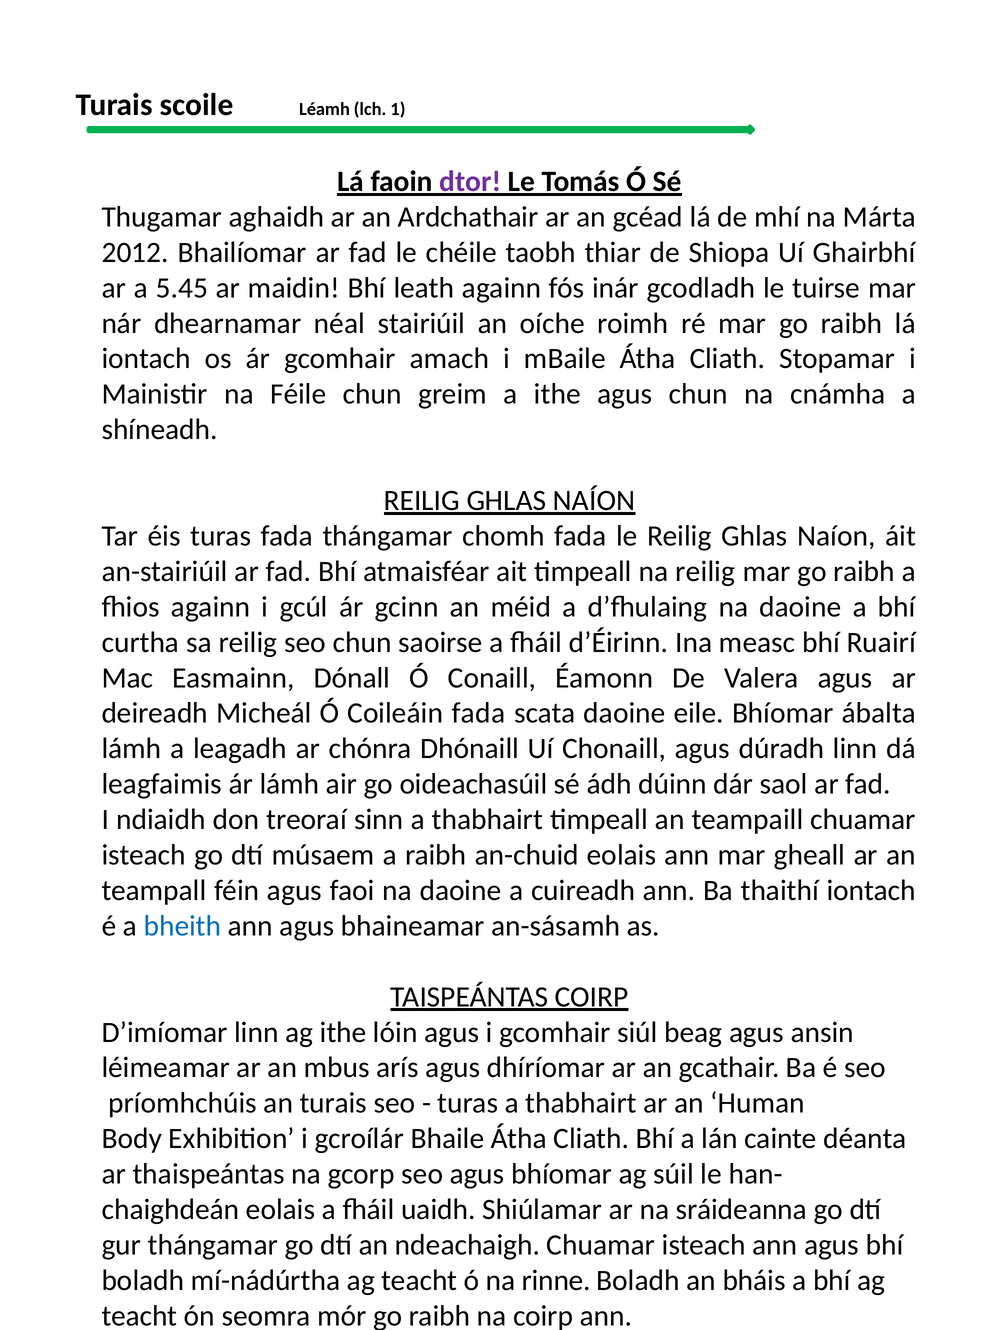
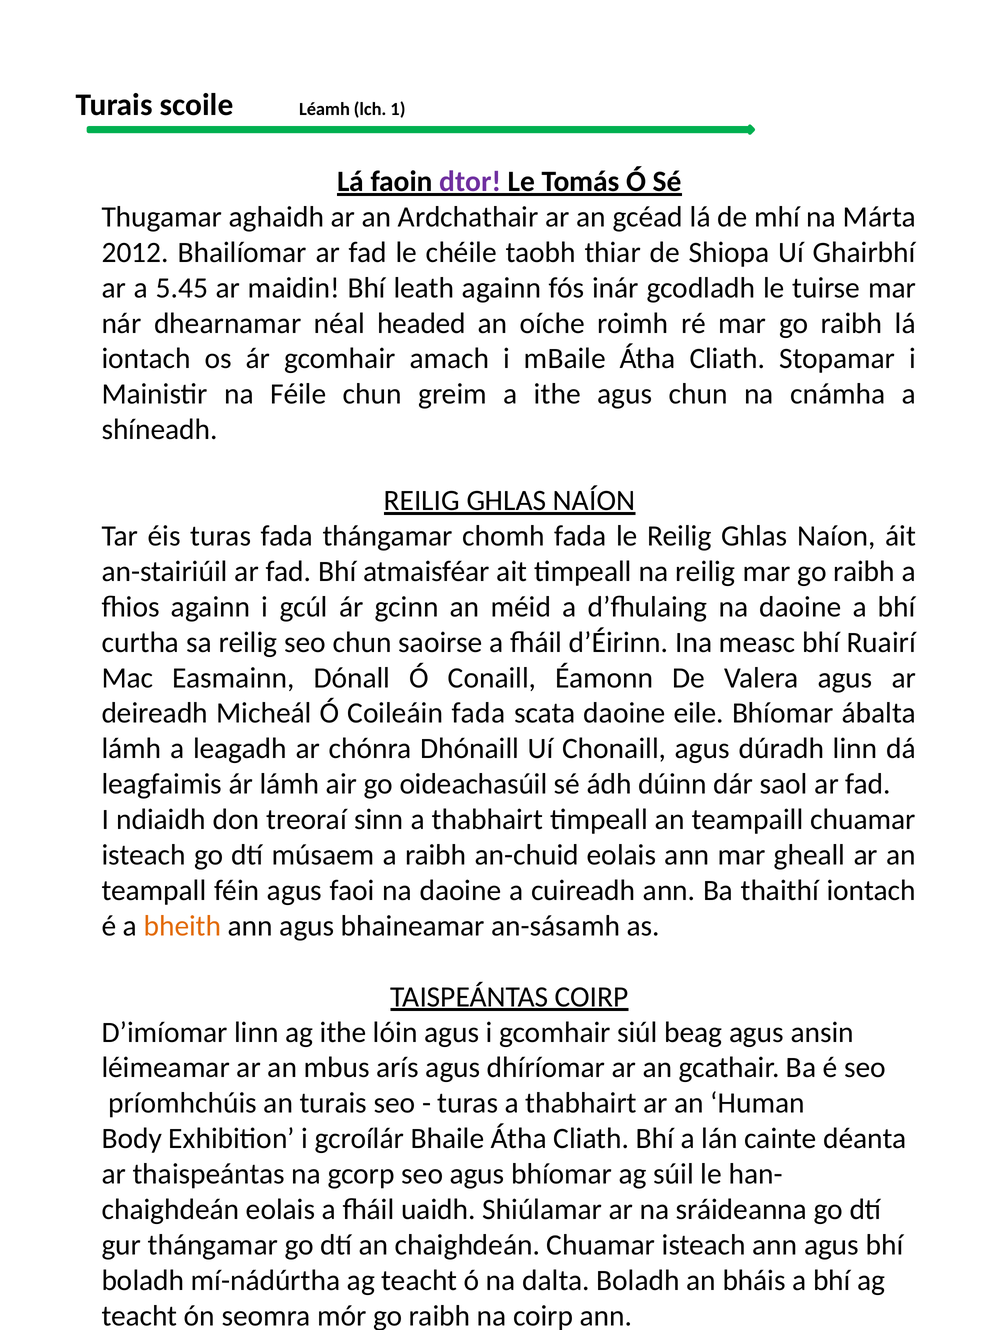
stairiúil: stairiúil -> headed (422, 323)
bheith colour: blue -> orange (183, 925)
an ndeachaigh: ndeachaigh -> chaighdeán (468, 1244)
rinne: rinne -> dalta (556, 1280)
